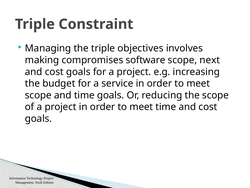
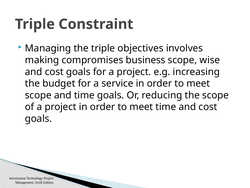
software: software -> business (146, 60)
next: next -> wise (210, 60)
